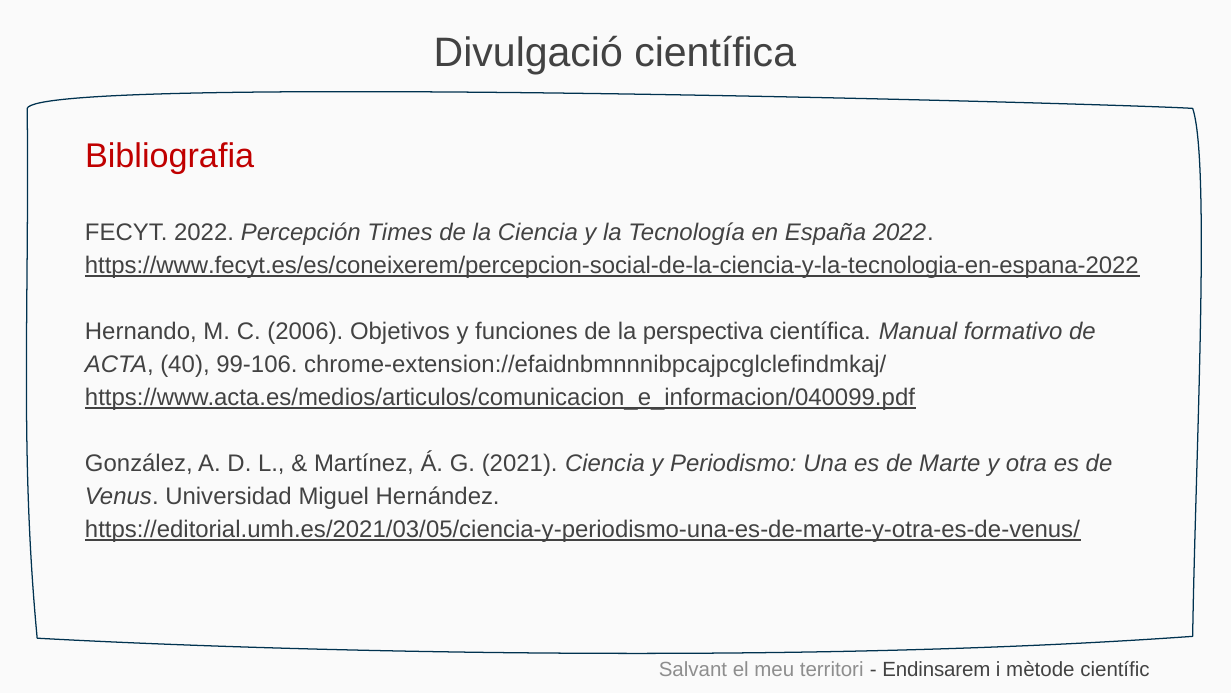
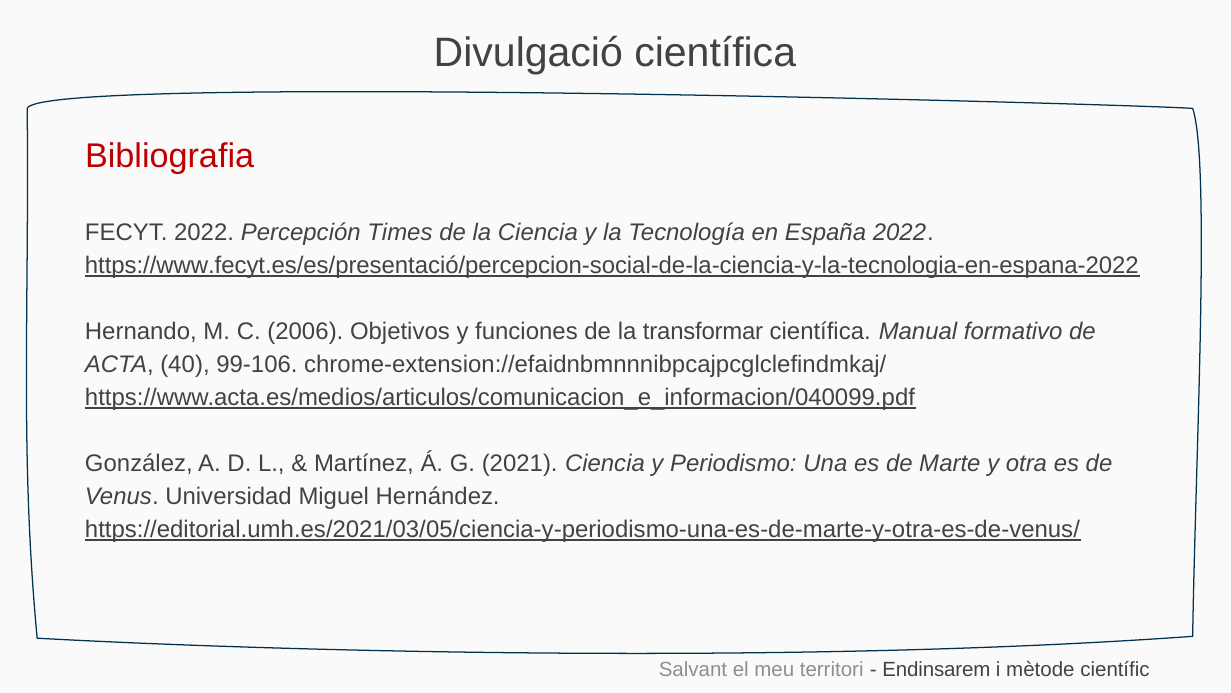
https://www.fecyt.es/es/coneixerem/percepcion-social-de-la-ciencia-y-la-tecnologia-en-espana-2022: https://www.fecyt.es/es/coneixerem/percepcion-social-de-la-ciencia-y-la-tecnologia-en-espana-2022 -> https://www.fecyt.es/es/presentació/percepcion-social-de-la-ciencia-y-la-tecnologia-en-espana-2022 (612, 265)
perspectiva: perspectiva -> transformar (703, 331)
